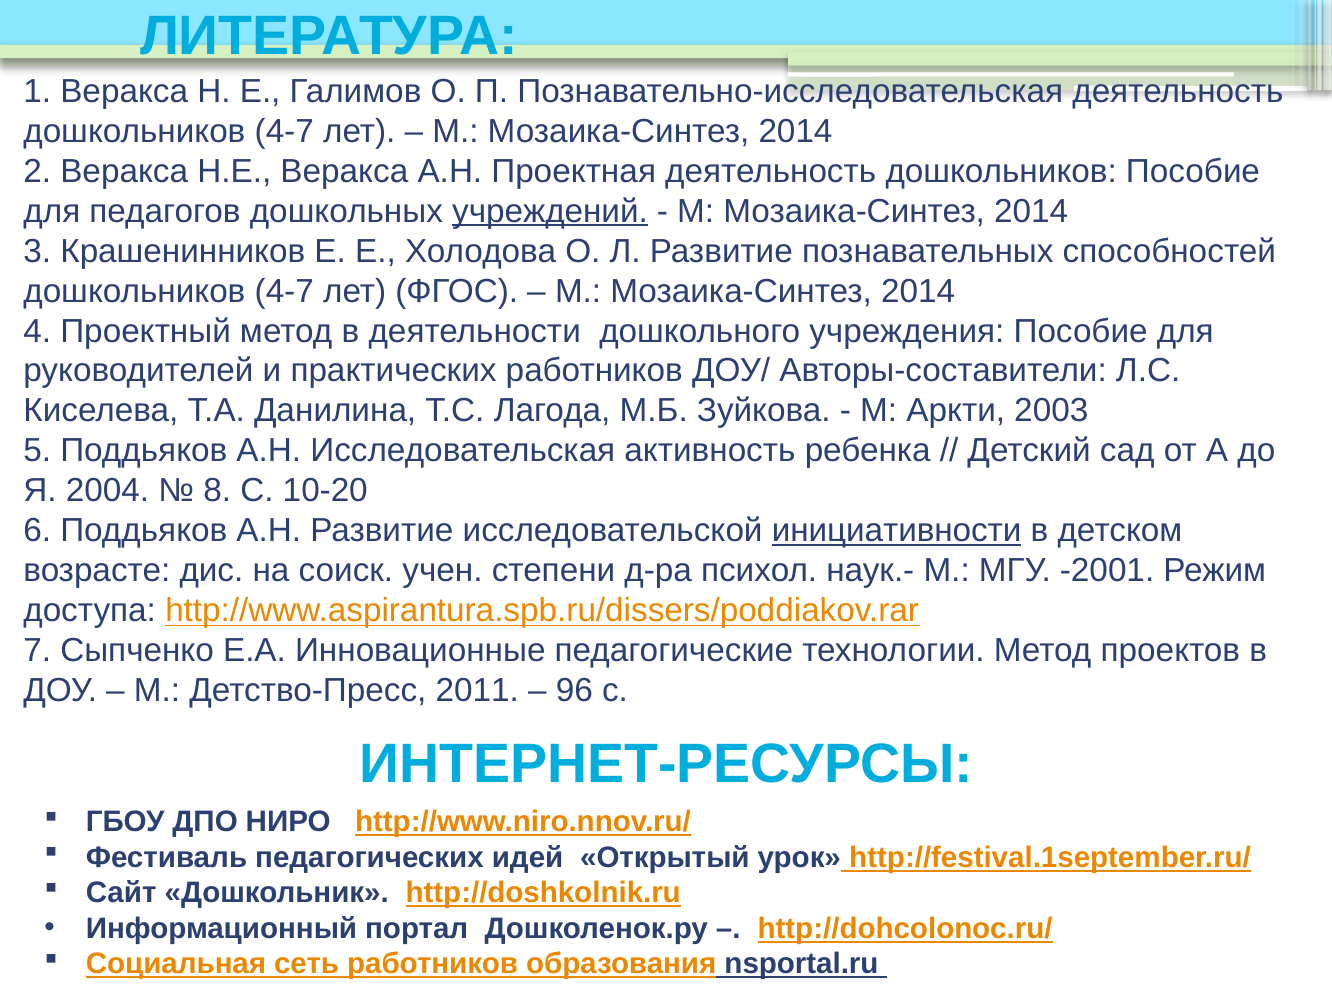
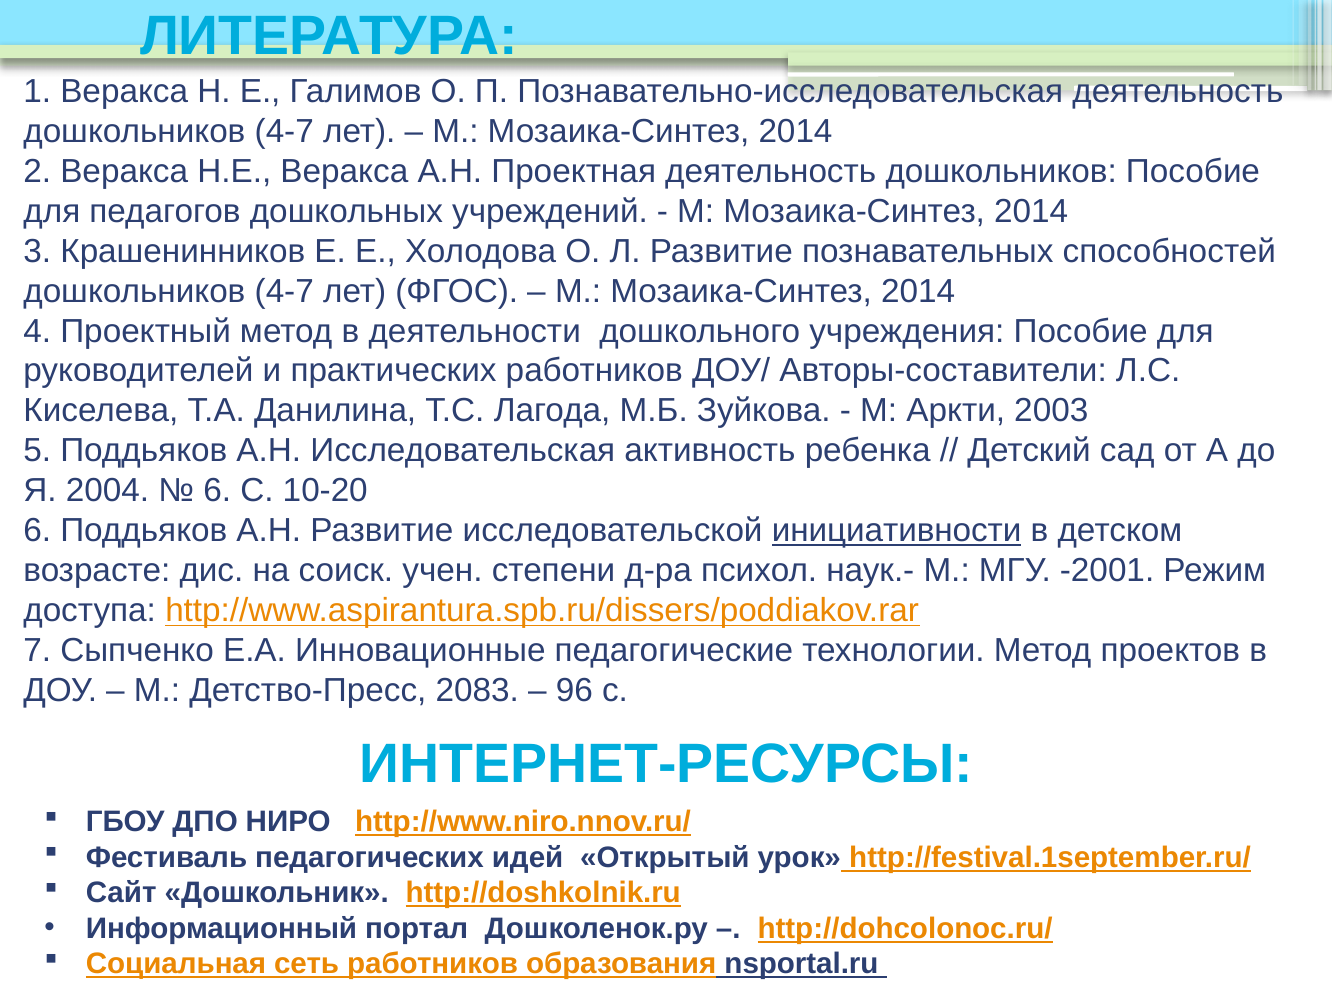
учреждений underline: present -> none (550, 211)
8: 8 -> 6 (217, 491)
2011: 2011 -> 2083 (477, 691)
